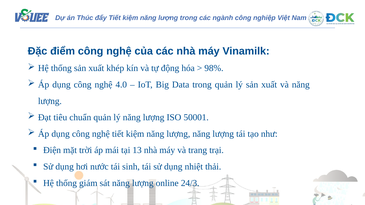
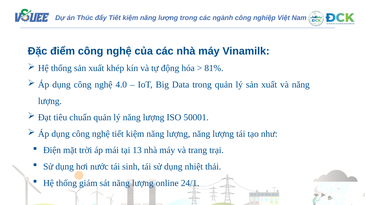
98%: 98% -> 81% (214, 68)
24/3: 24/3 -> 24/1 (190, 183)
